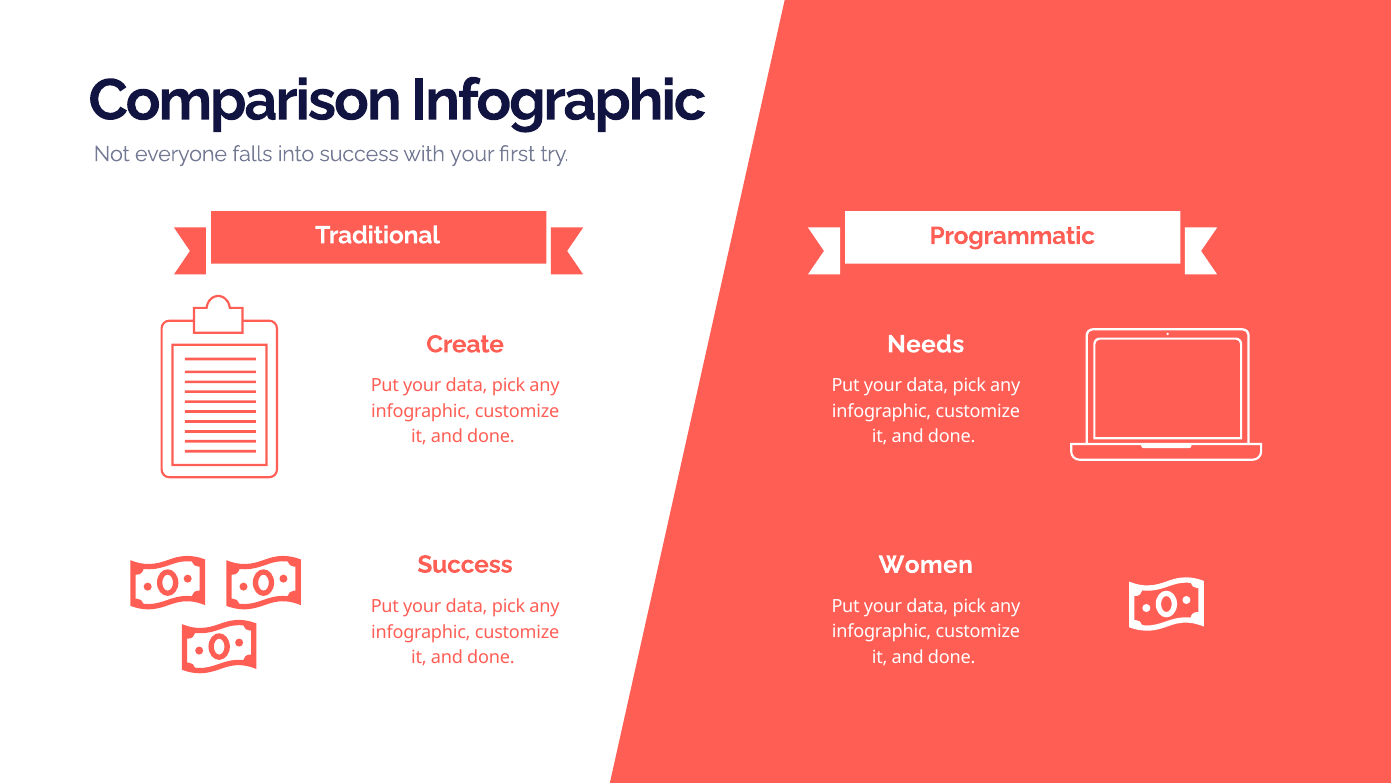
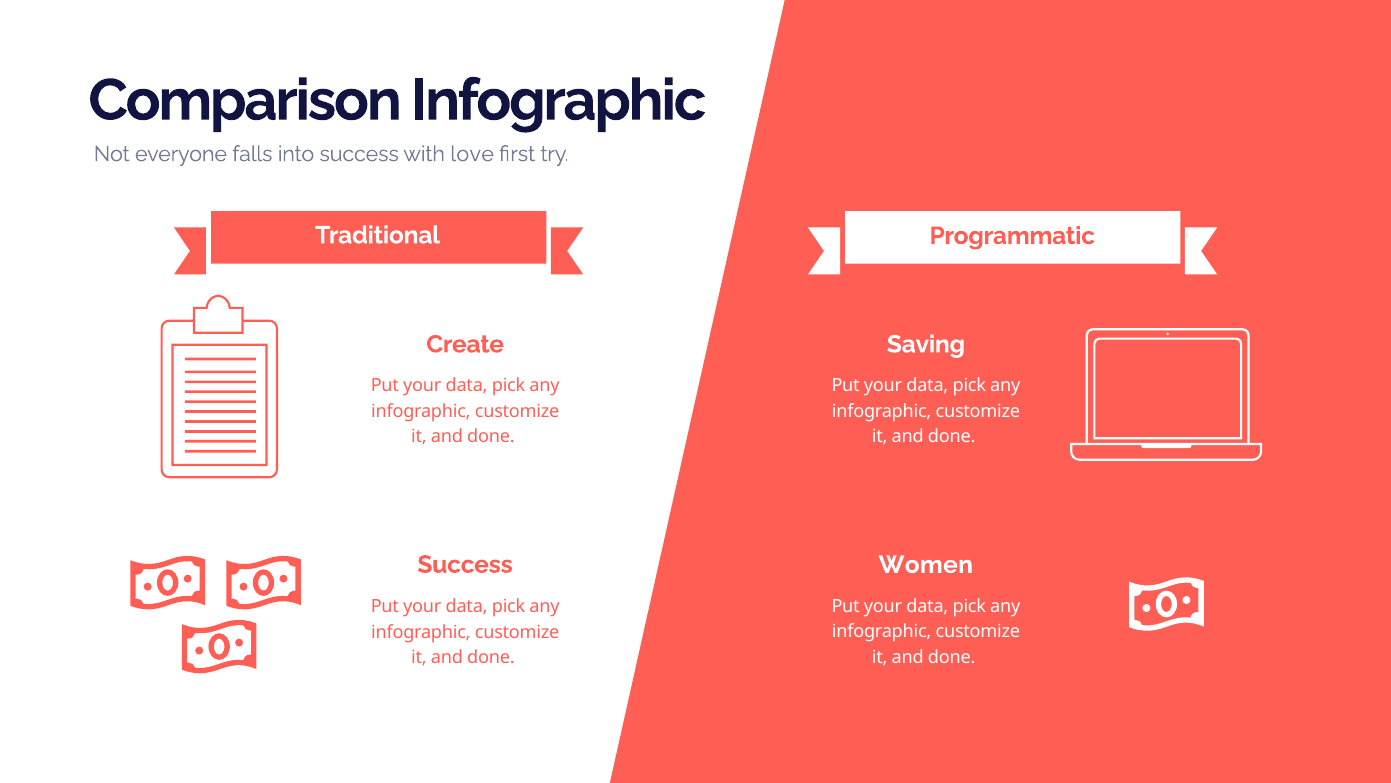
with your: your -> love (472, 154)
Needs: Needs -> Saving (926, 344)
